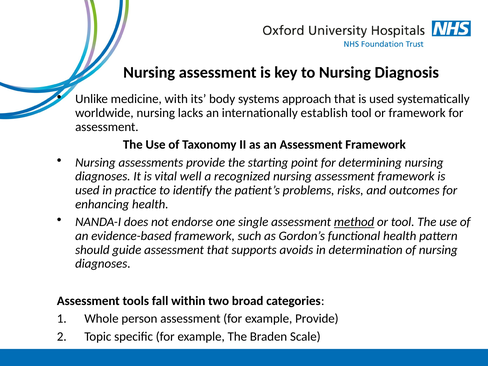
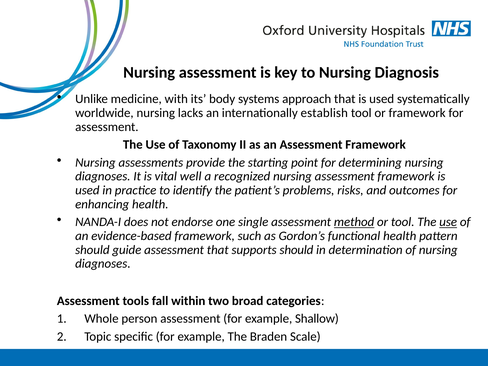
use underline: none -> present (448, 222)
supports avoids: avoids -> should (296, 250)
example Provide: Provide -> Shallow (317, 319)
